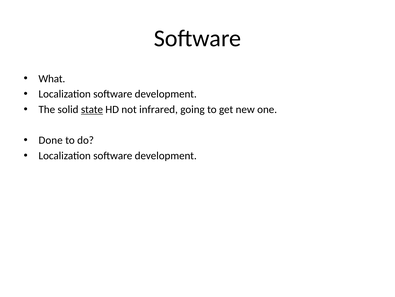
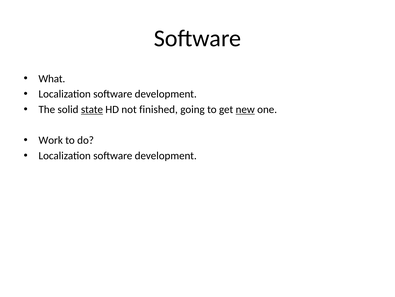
infrared: infrared -> finished (158, 109)
new underline: none -> present (245, 109)
Done: Done -> Work (51, 140)
